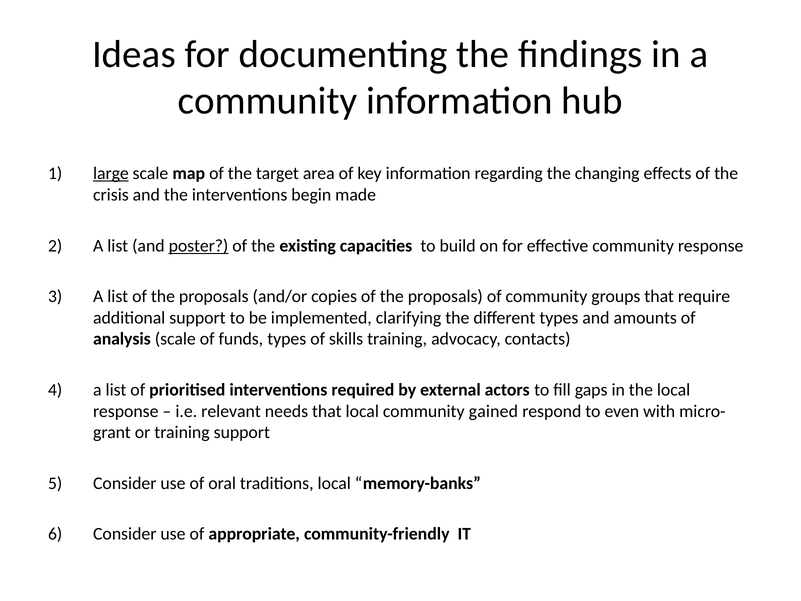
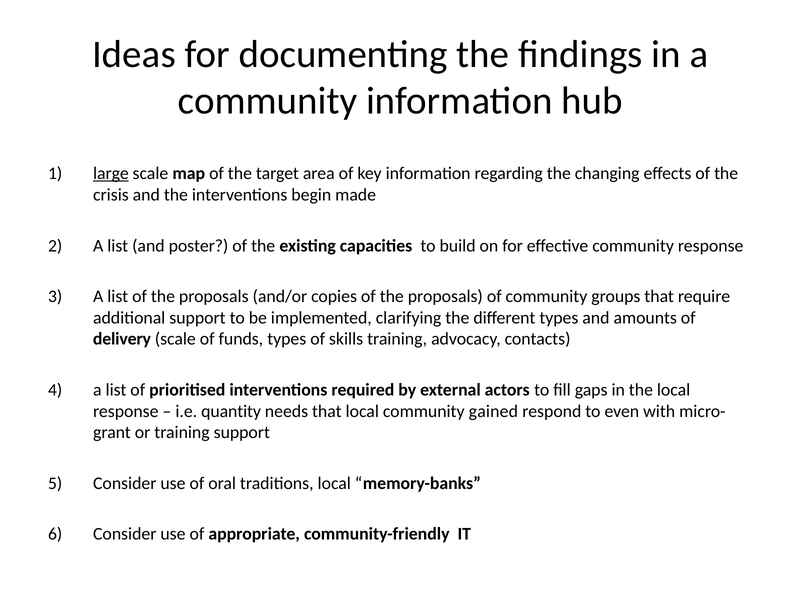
poster underline: present -> none (199, 246)
analysis: analysis -> delivery (122, 339)
relevant: relevant -> quantity (231, 411)
